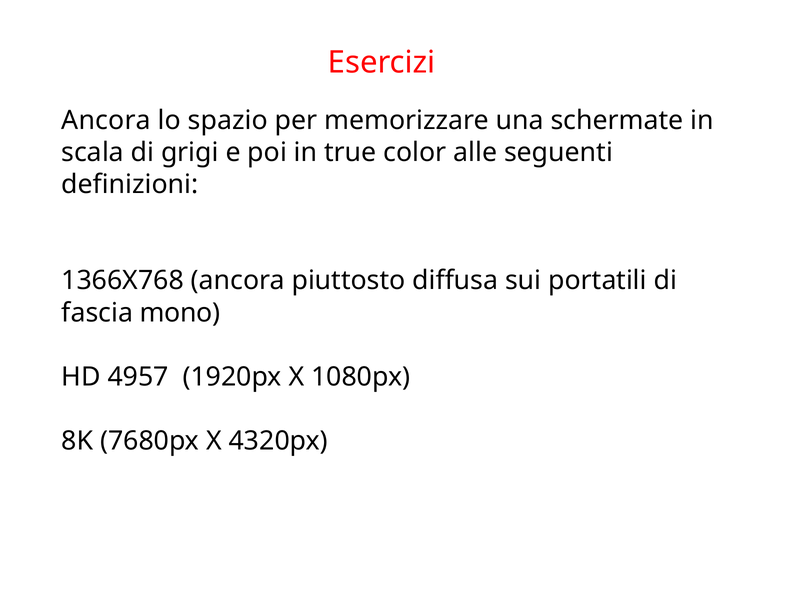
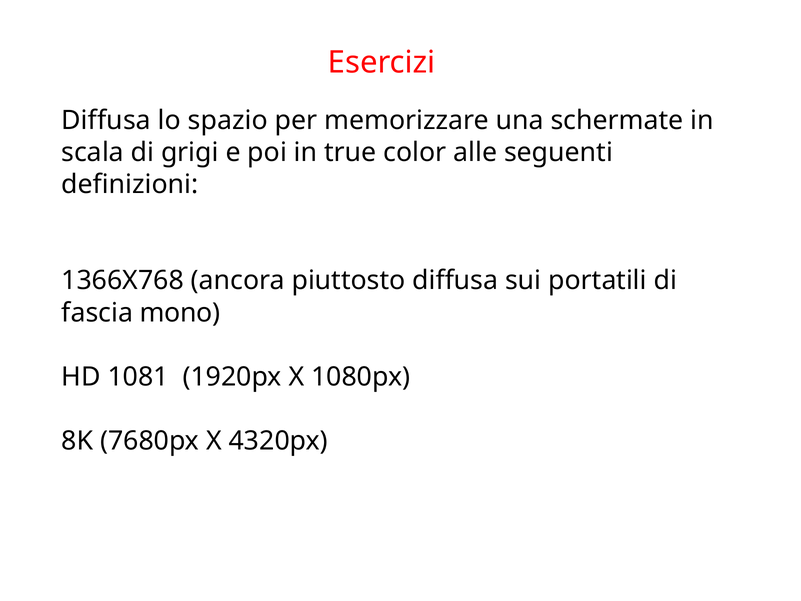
Ancora: Ancora -> Diffusa (106, 120)
4957: 4957 -> 1081 (138, 377)
